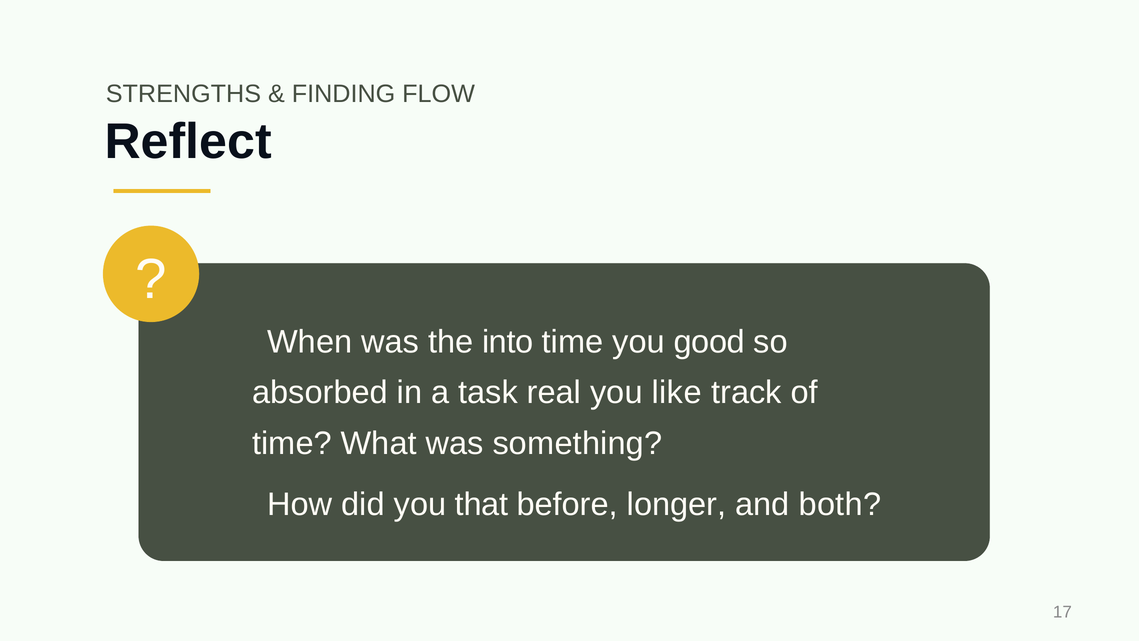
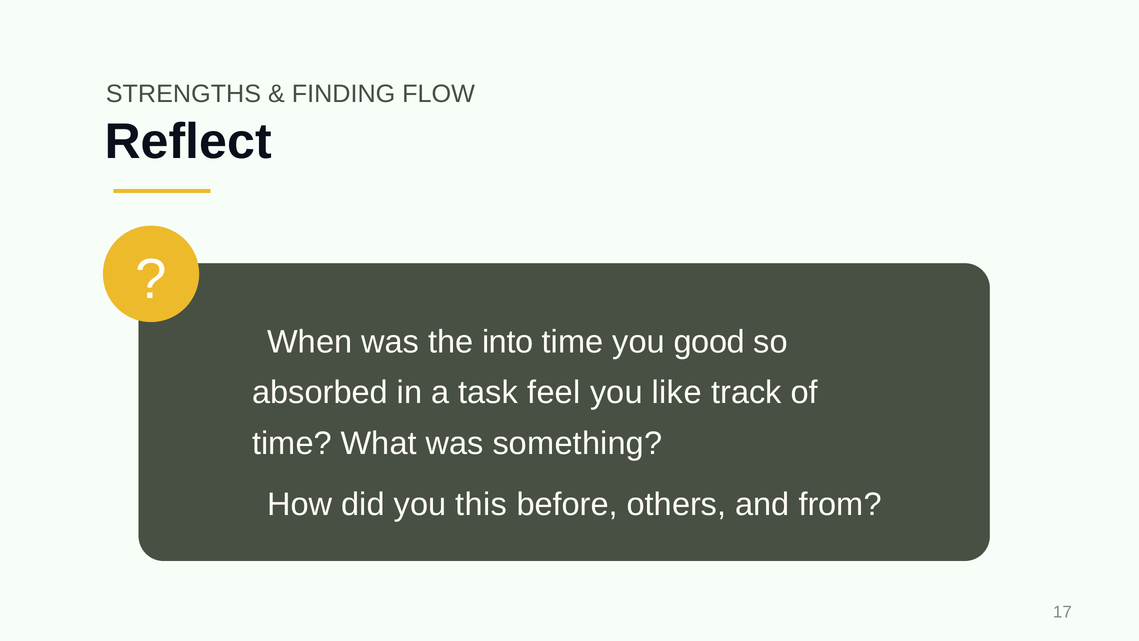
real: real -> feel (554, 392)
that: that -> this (481, 504)
longer: longer -> others (677, 504)
both: both -> from (840, 504)
